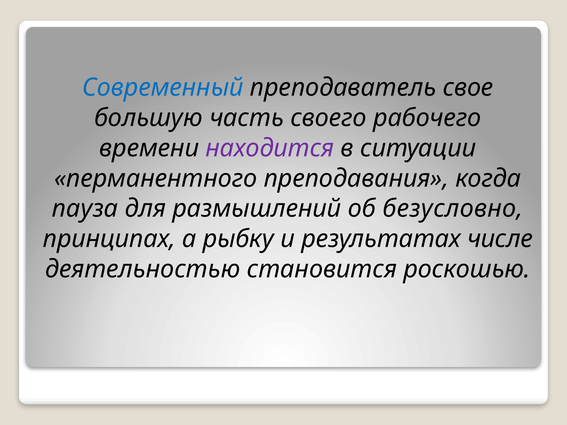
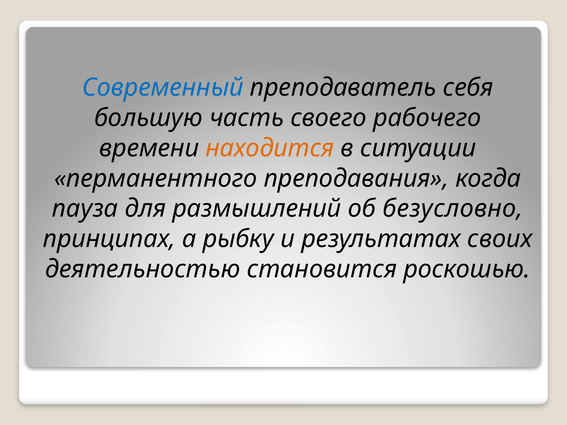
свое: свое -> себя (468, 88)
находится colour: purple -> orange (270, 148)
числе: числе -> своих (500, 239)
